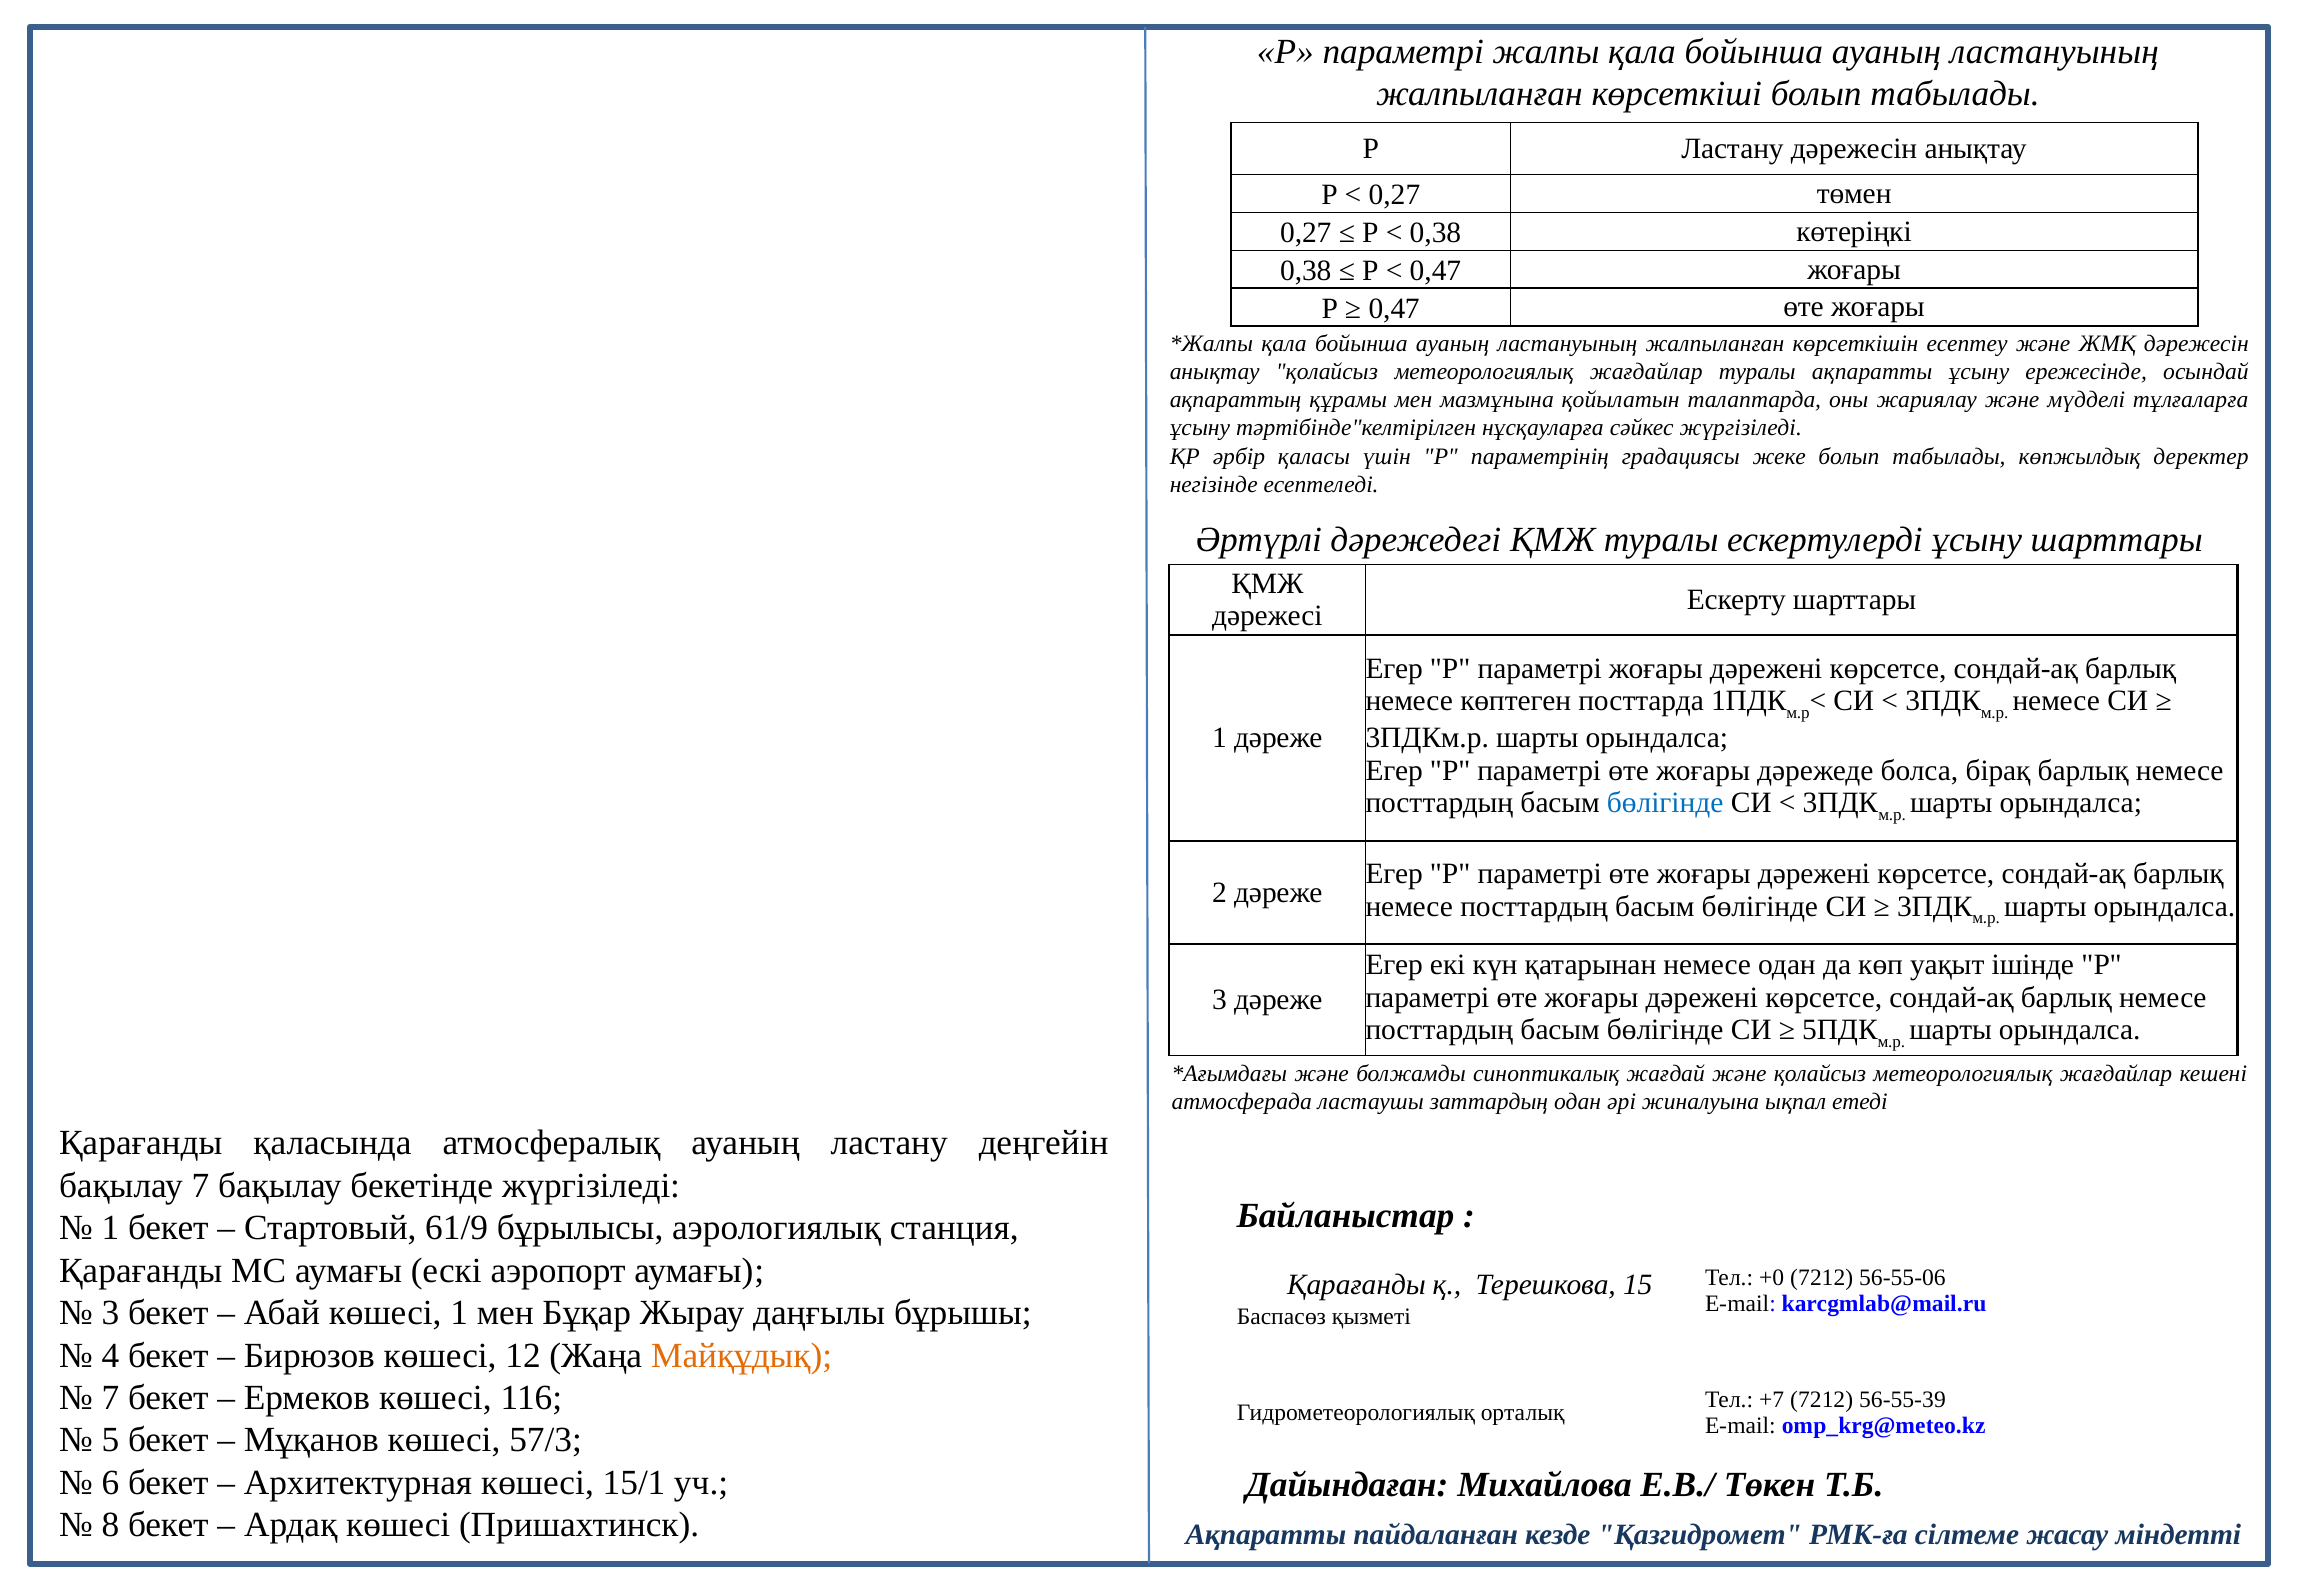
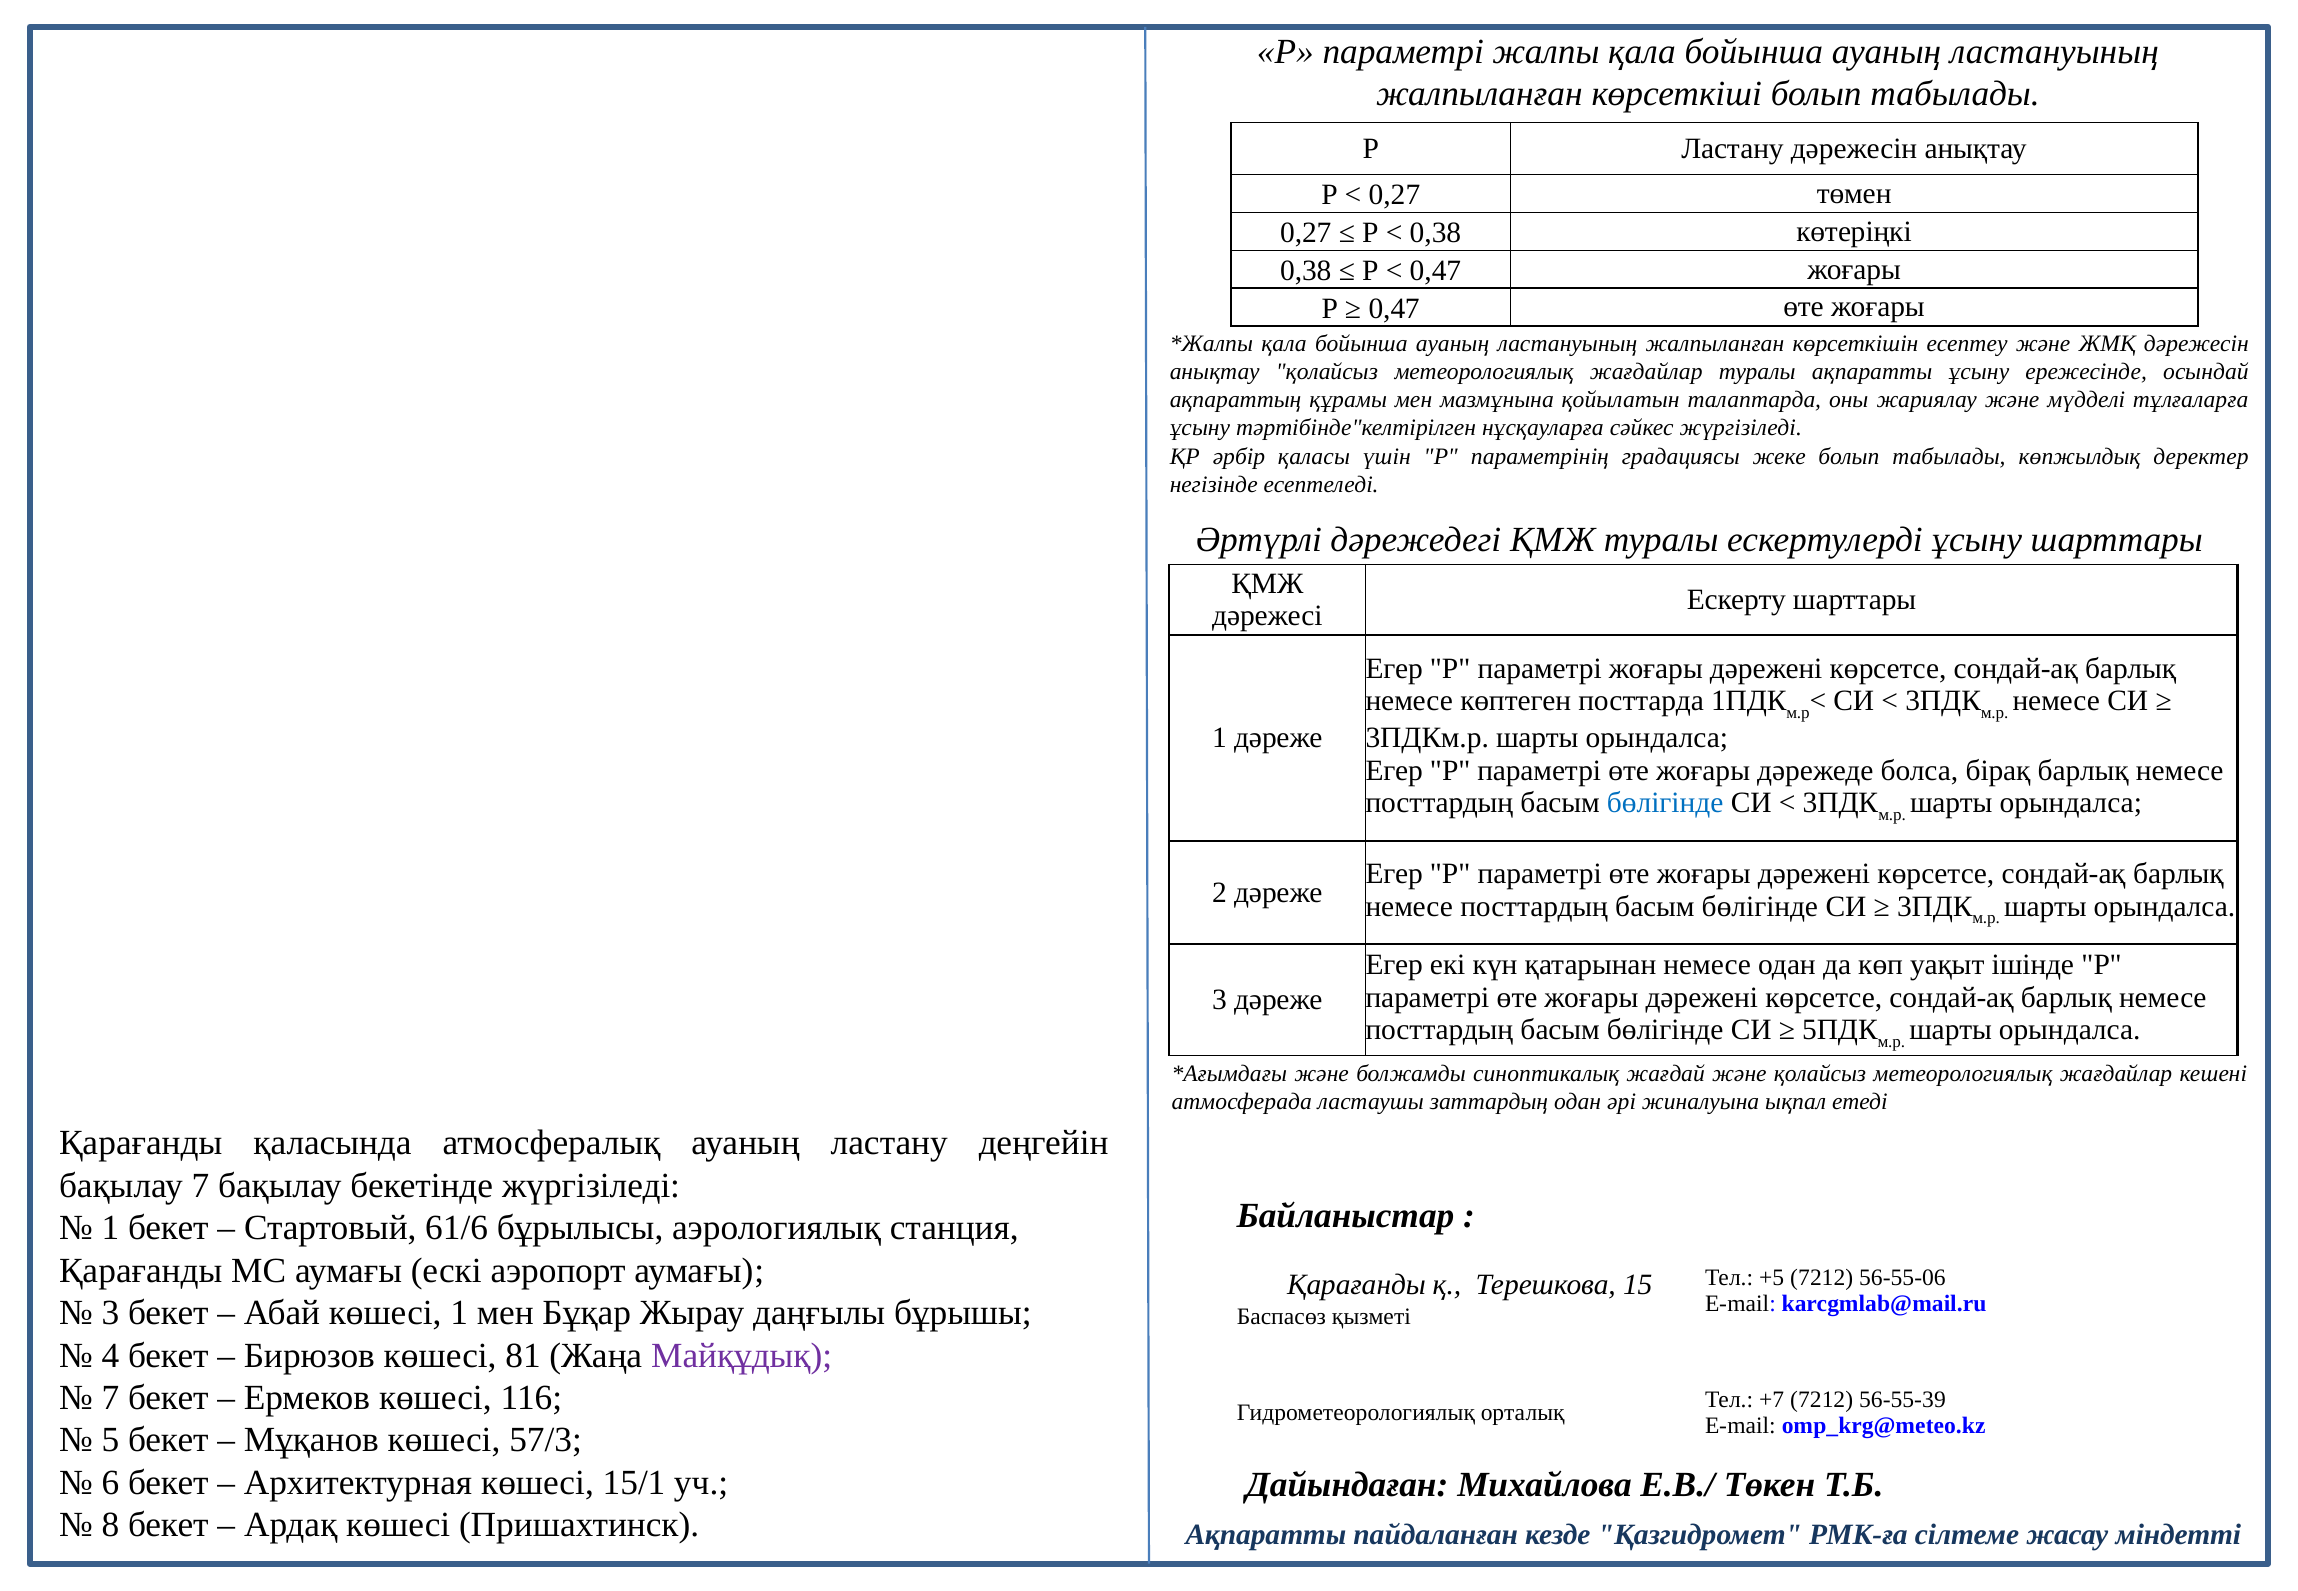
61/9: 61/9 -> 61/6 (457, 1228)
+0: +0 -> +5 (1772, 1277)
12: 12 -> 81 (523, 1355)
Майқұдық colour: orange -> purple (742, 1355)
